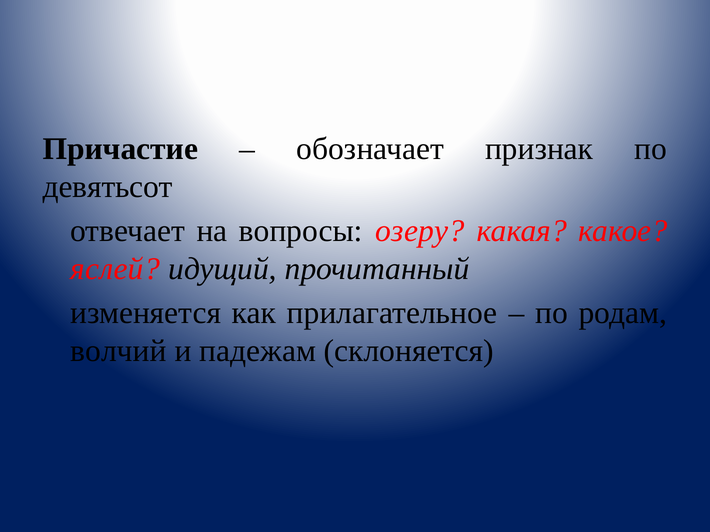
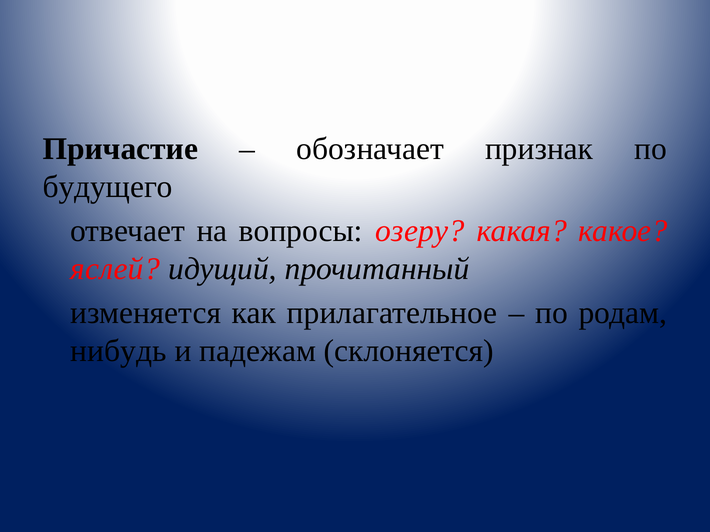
девятьсот: девятьсот -> будущего (108, 187)
волчий: волчий -> нибудь (118, 351)
